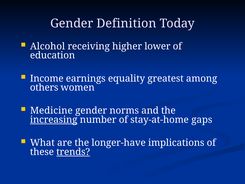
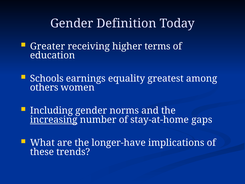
Alcohol: Alcohol -> Greater (48, 46)
lower: lower -> terms (157, 46)
Income: Income -> Schools (47, 78)
Medicine: Medicine -> Including (51, 110)
trends underline: present -> none (73, 152)
